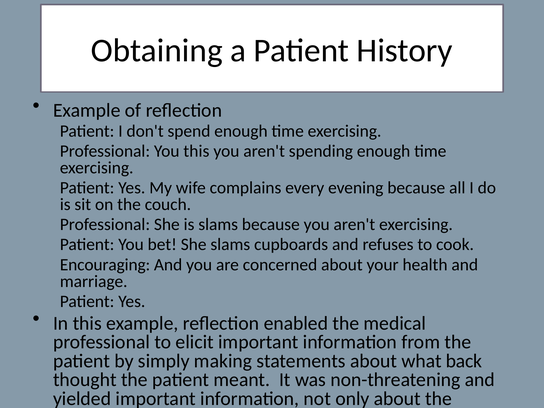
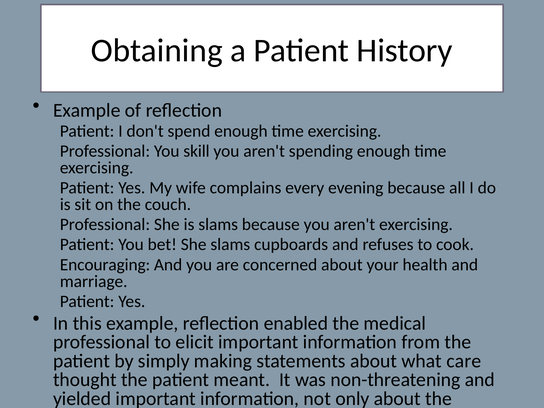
You this: this -> skill (197, 151)
back: back -> care (464, 361)
